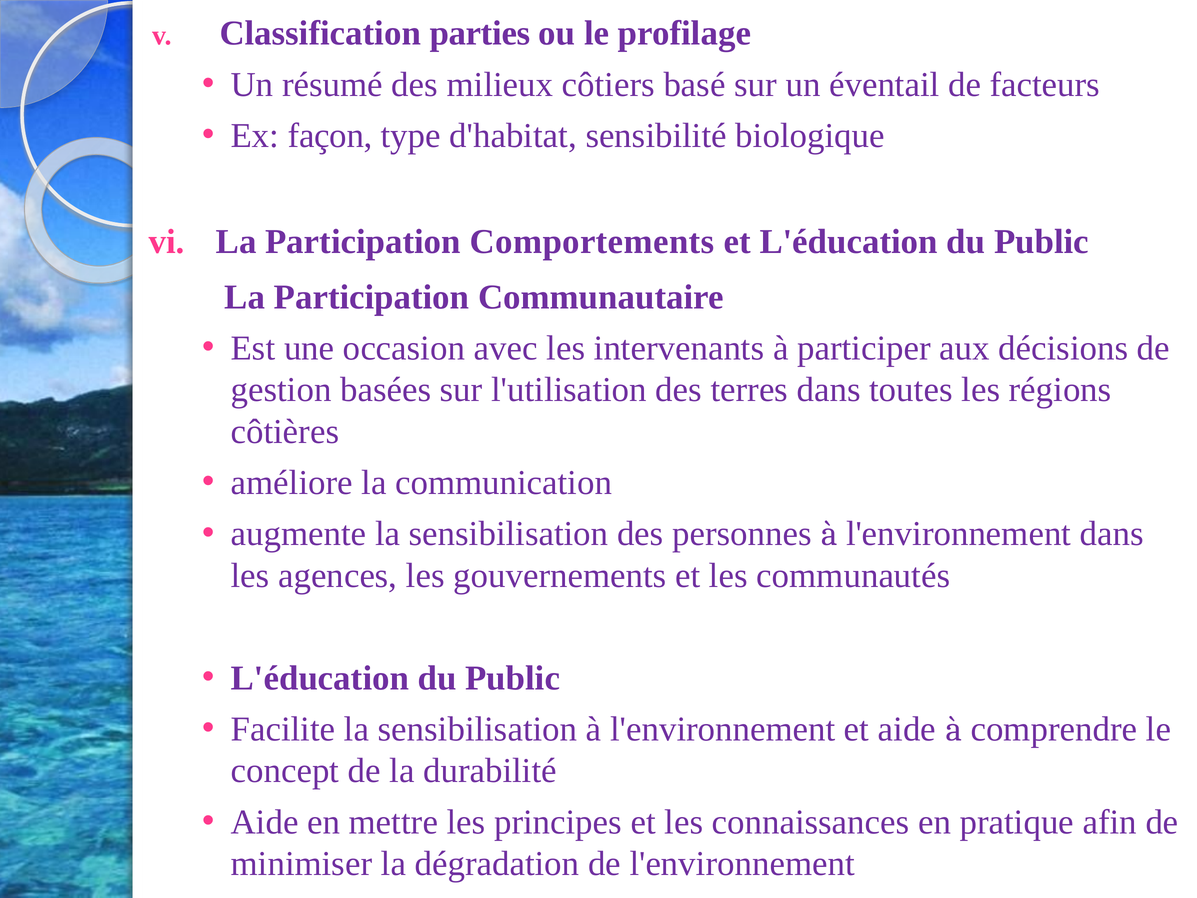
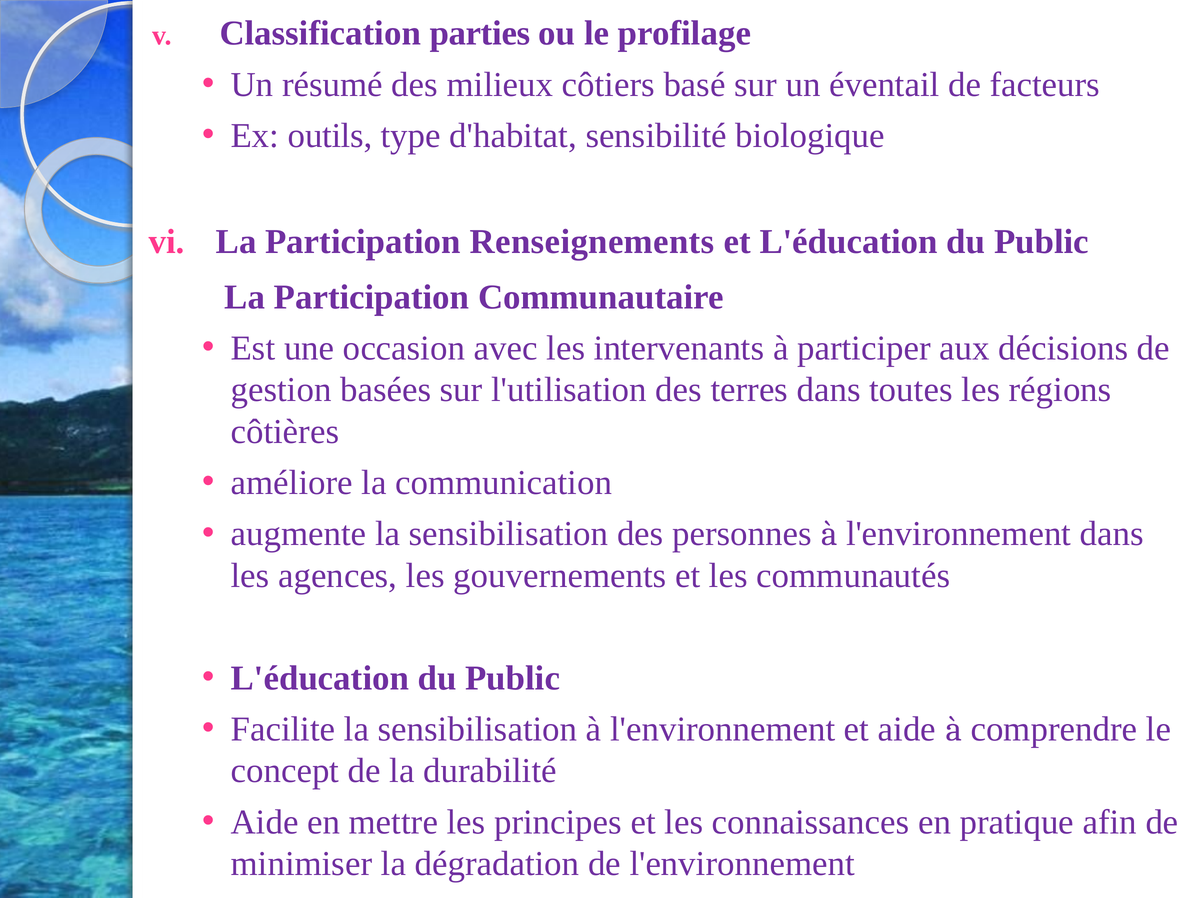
façon: façon -> outils (330, 136)
Comportements: Comportements -> Renseignements (592, 242)
